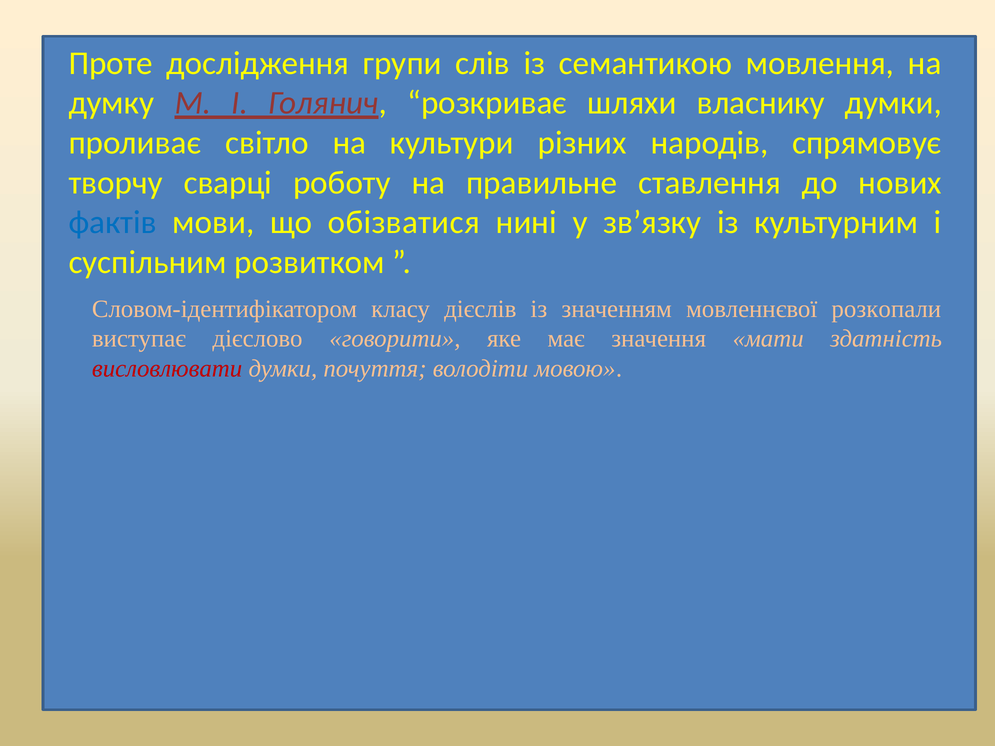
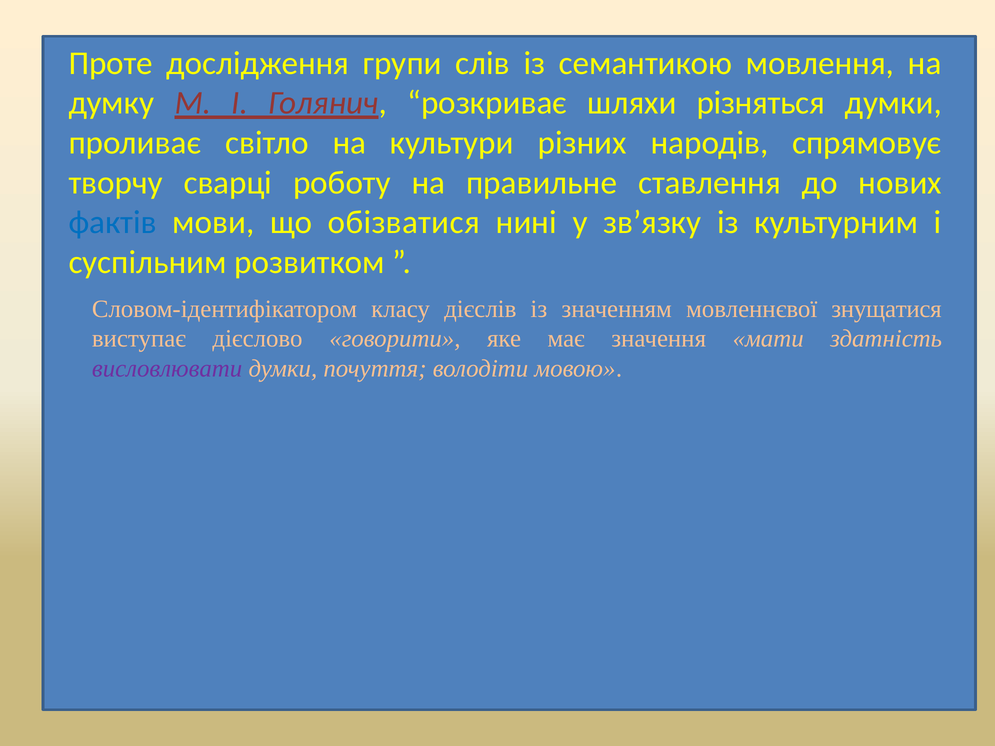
власнику: власнику -> різняться (761, 103)
розкопали: розкопали -> знущатися (886, 309)
висловлювати colour: red -> purple (167, 369)
